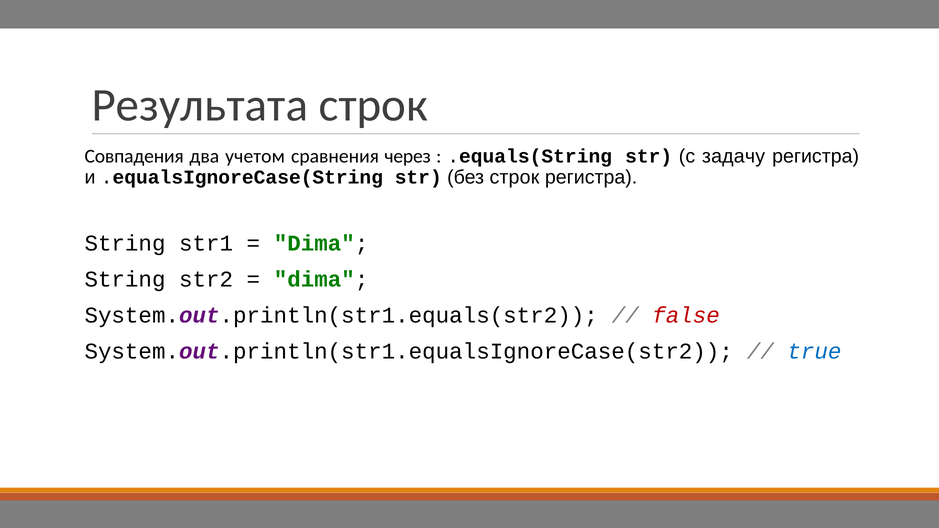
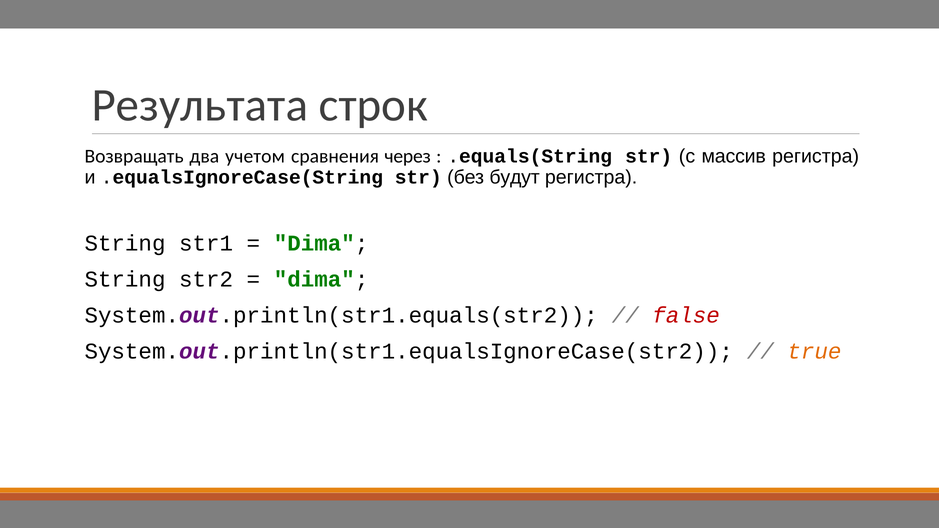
Совпадения: Совпадения -> Возвращать (134, 156)
задачу: задачу -> массив (734, 156)
без строк: строк -> будут (515, 177)
true colour: blue -> orange (814, 351)
